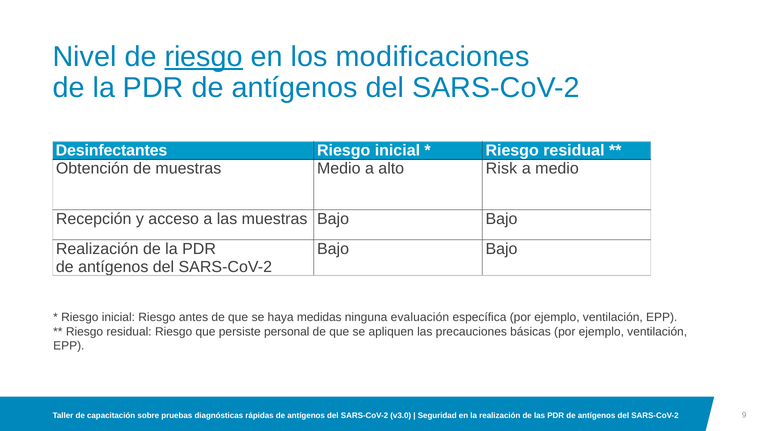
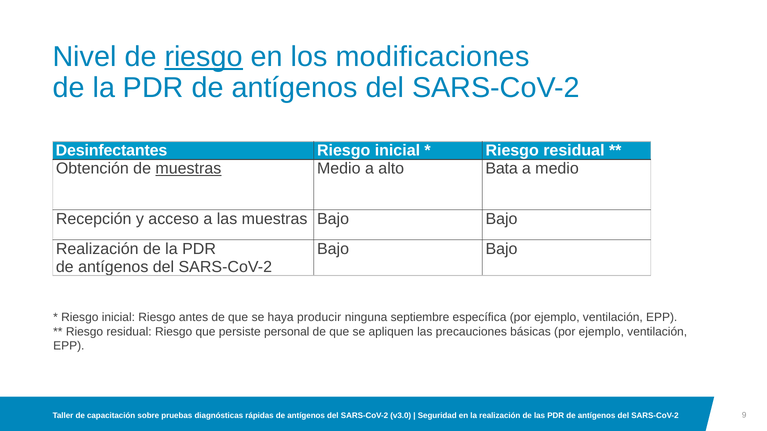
muestras underline: none -> present (188, 169)
Risk: Risk -> Bata (502, 169)
medidas: medidas -> producir (319, 318)
evaluación: evaluación -> septiembre (420, 318)
